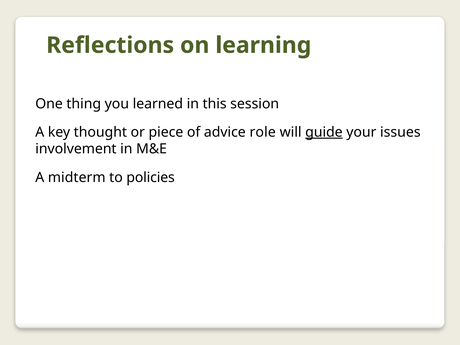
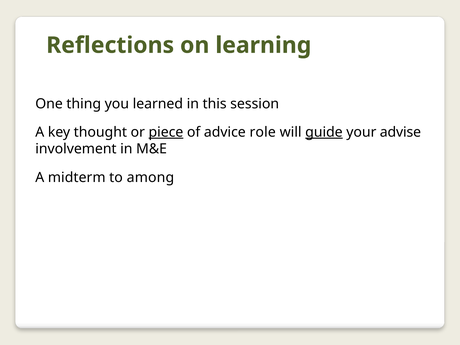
piece underline: none -> present (166, 132)
issues: issues -> advise (400, 132)
policies: policies -> among (150, 177)
